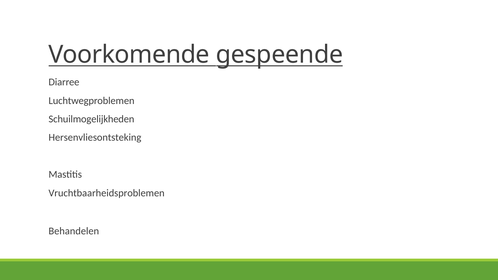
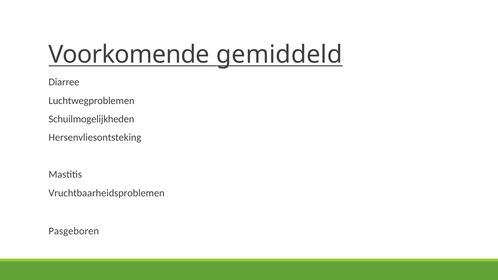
gespeende: gespeende -> gemiddeld (279, 55)
Behandelen: Behandelen -> Pasgeboren (74, 231)
